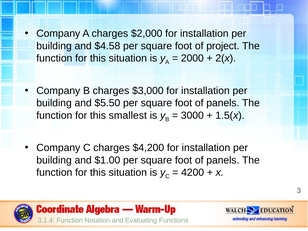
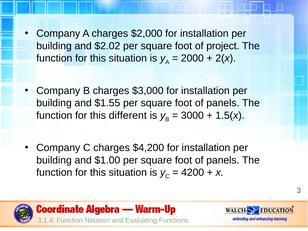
$4.58: $4.58 -> $2.02 (107, 46)
$5.50: $5.50 -> $1.55 (107, 103)
smallest: smallest -> different (128, 115)
